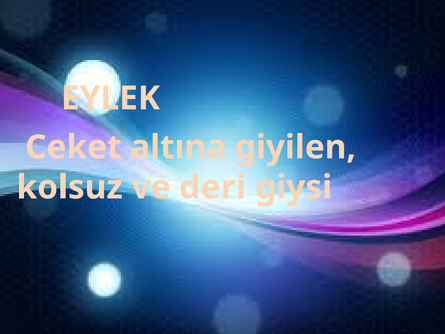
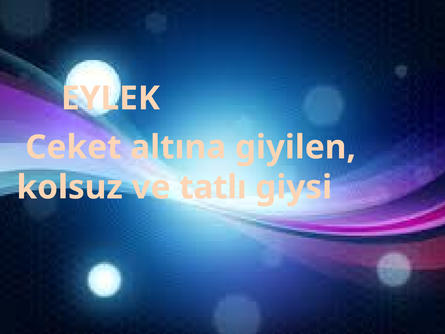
deri: deri -> tatlı (213, 187)
